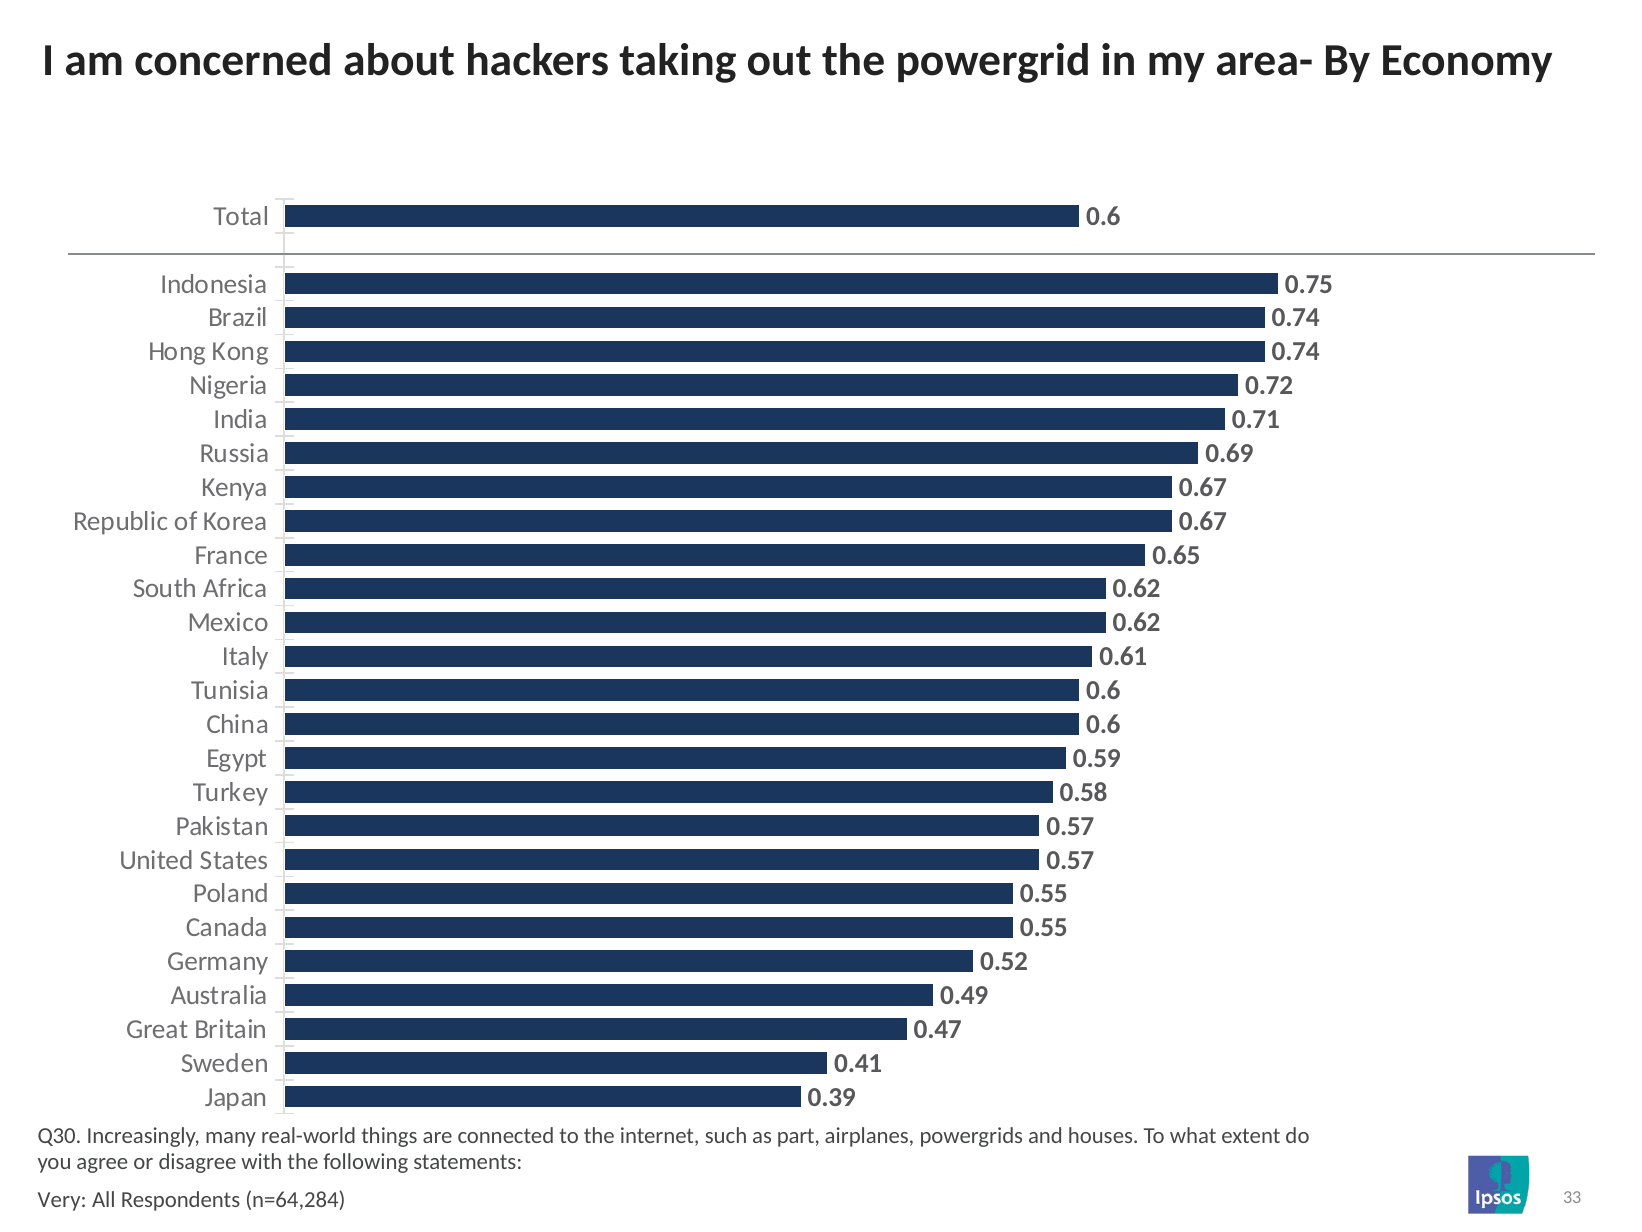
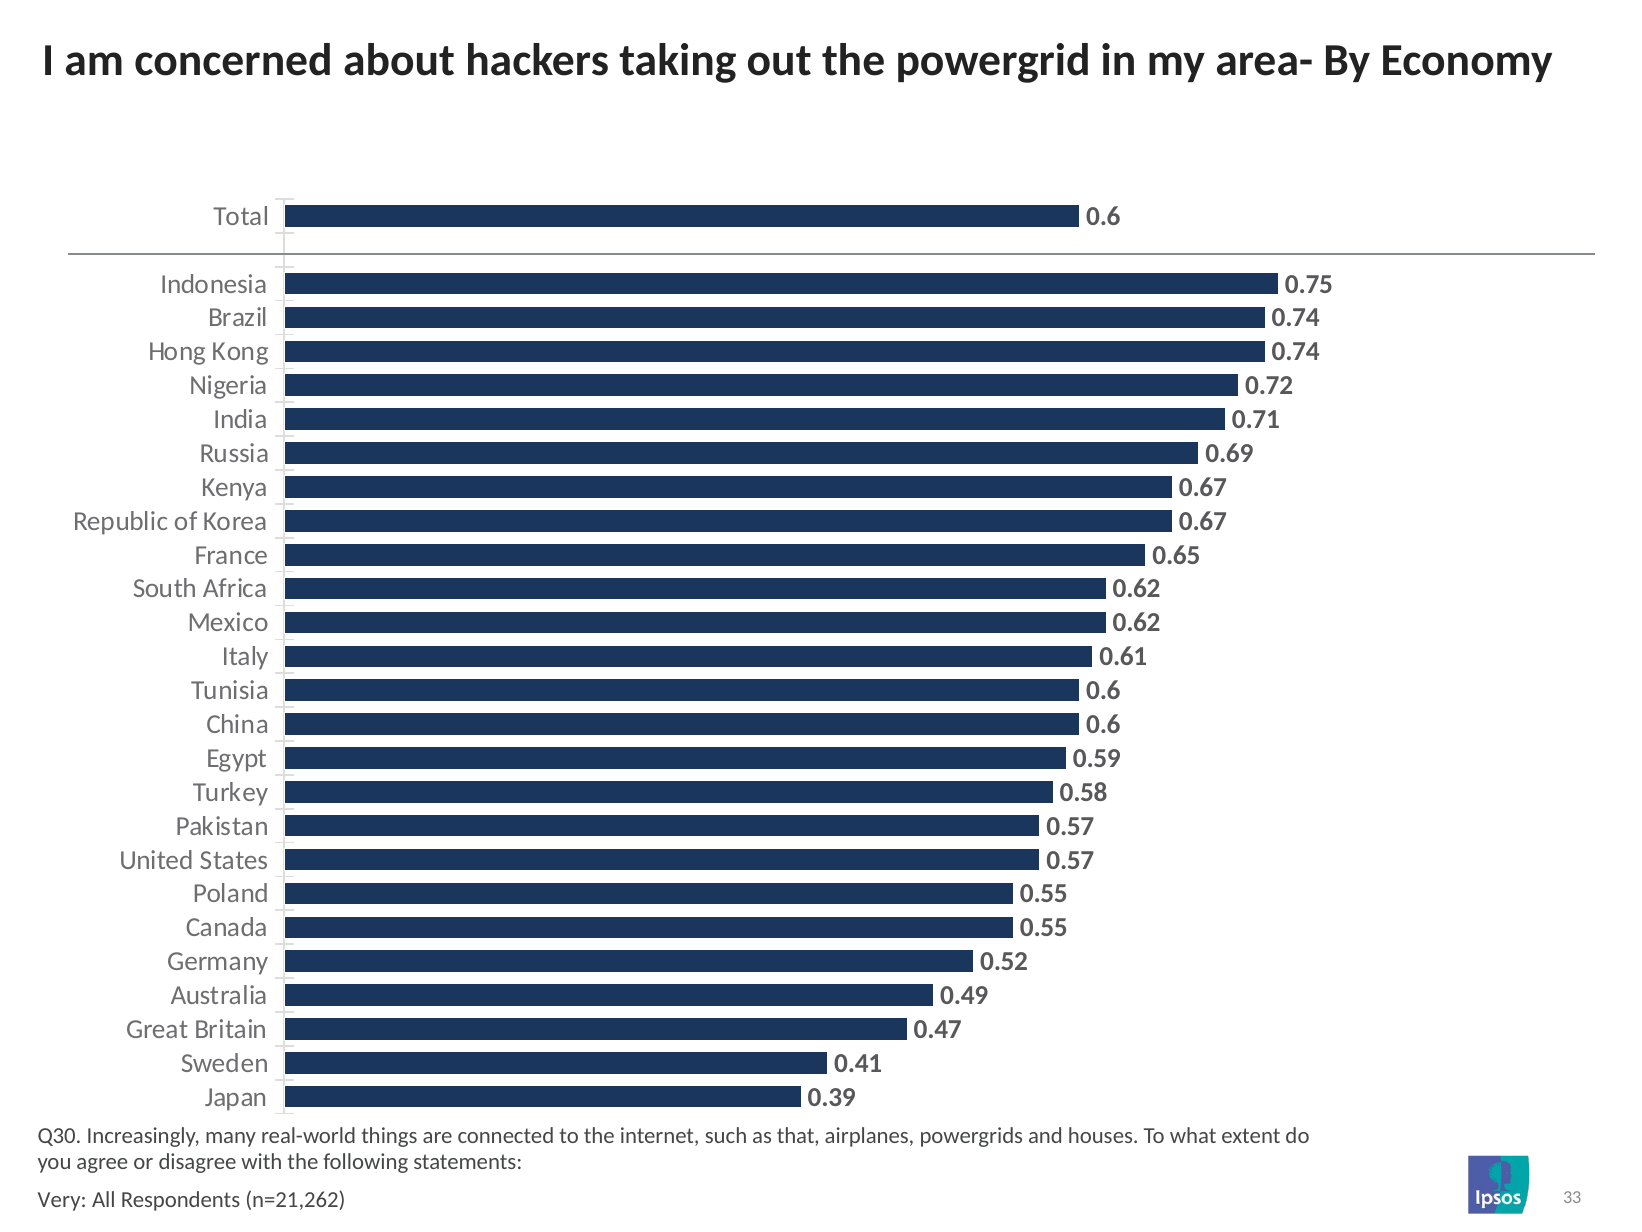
part: part -> that (798, 1136)
n=64,284: n=64,284 -> n=21,262 (295, 1199)
